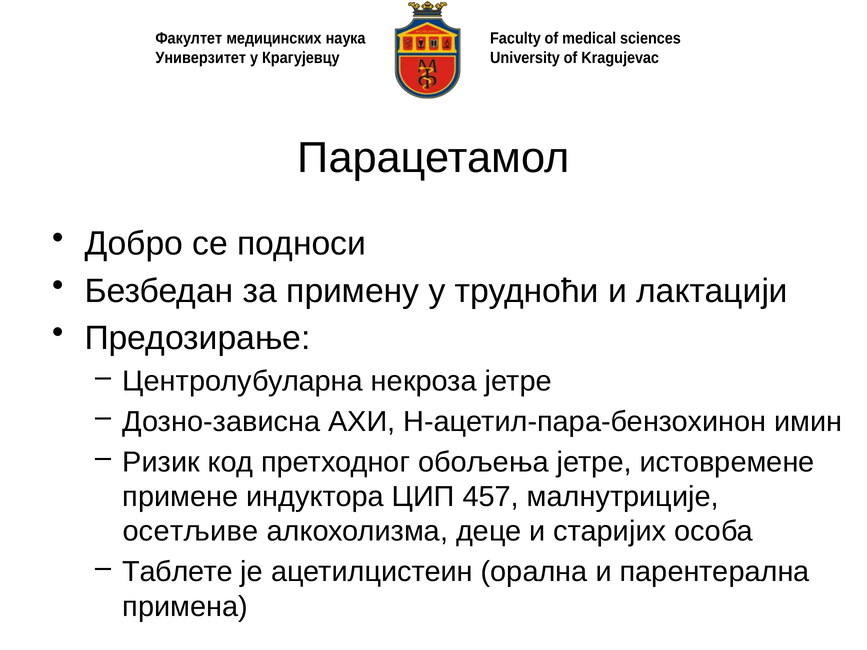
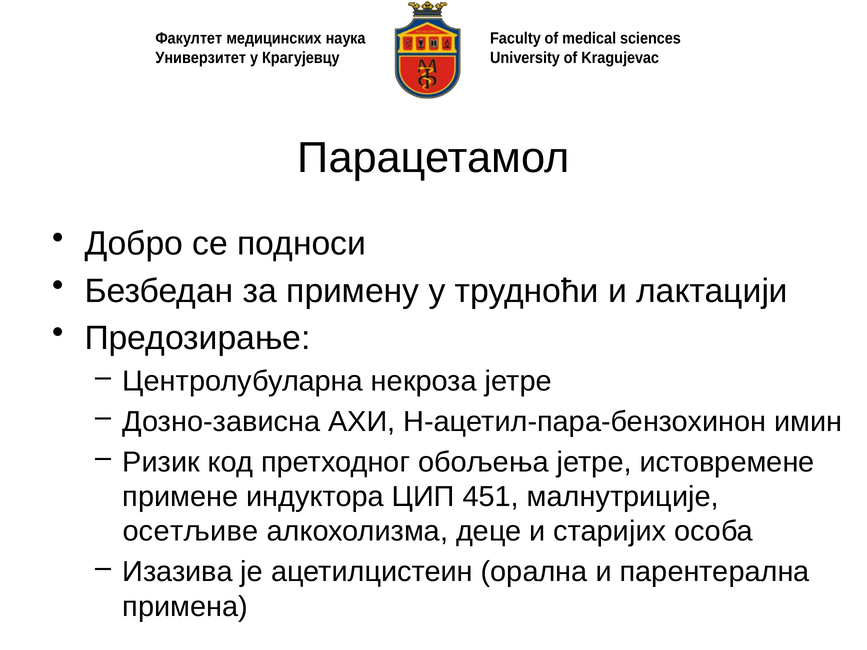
457: 457 -> 451 (491, 497)
Таблете: Таблете -> Изазива (178, 572)
